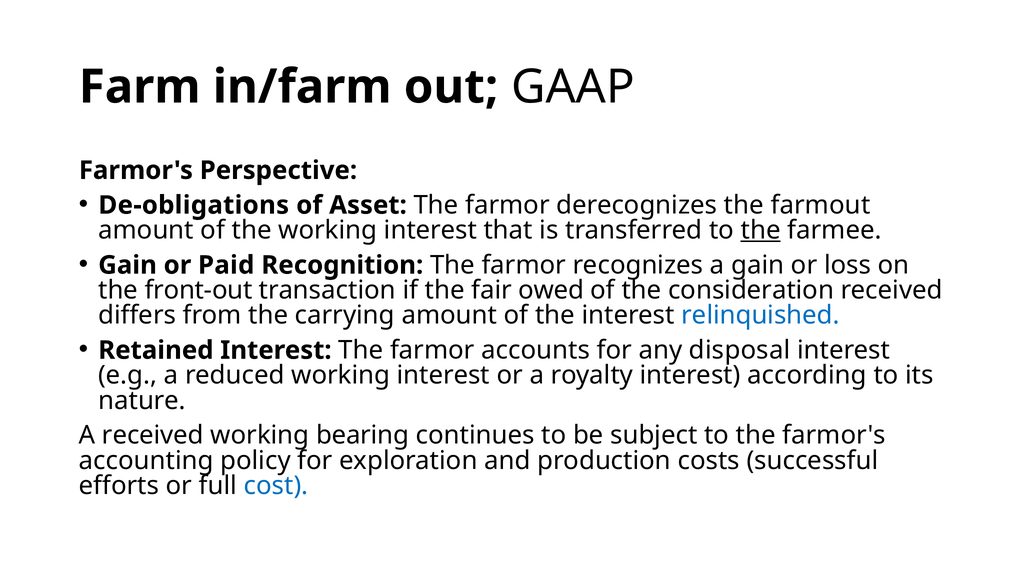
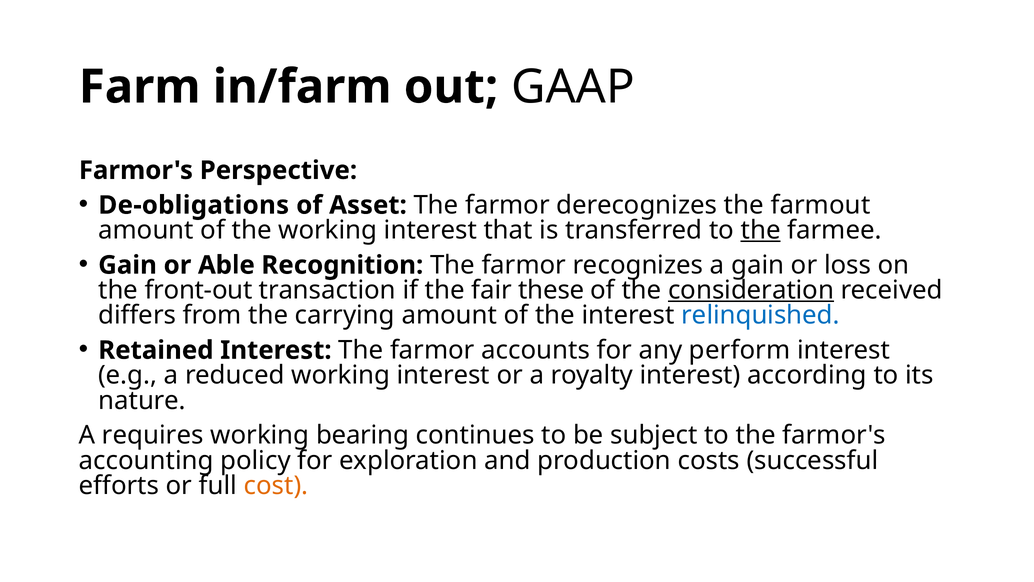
Paid: Paid -> Able (226, 265)
owed: owed -> these (551, 290)
consideration underline: none -> present (751, 290)
disposal: disposal -> perform (740, 350)
A received: received -> requires (153, 435)
cost colour: blue -> orange (276, 485)
